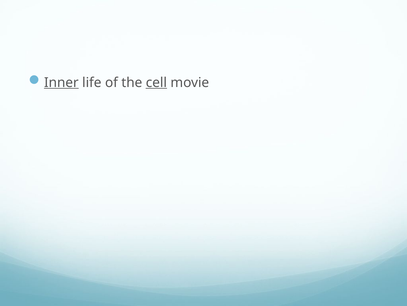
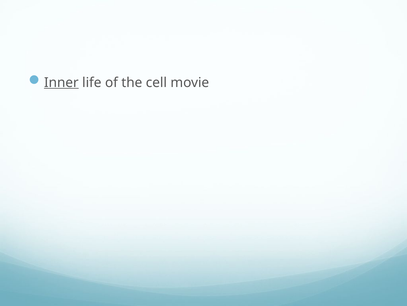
cell underline: present -> none (156, 82)
